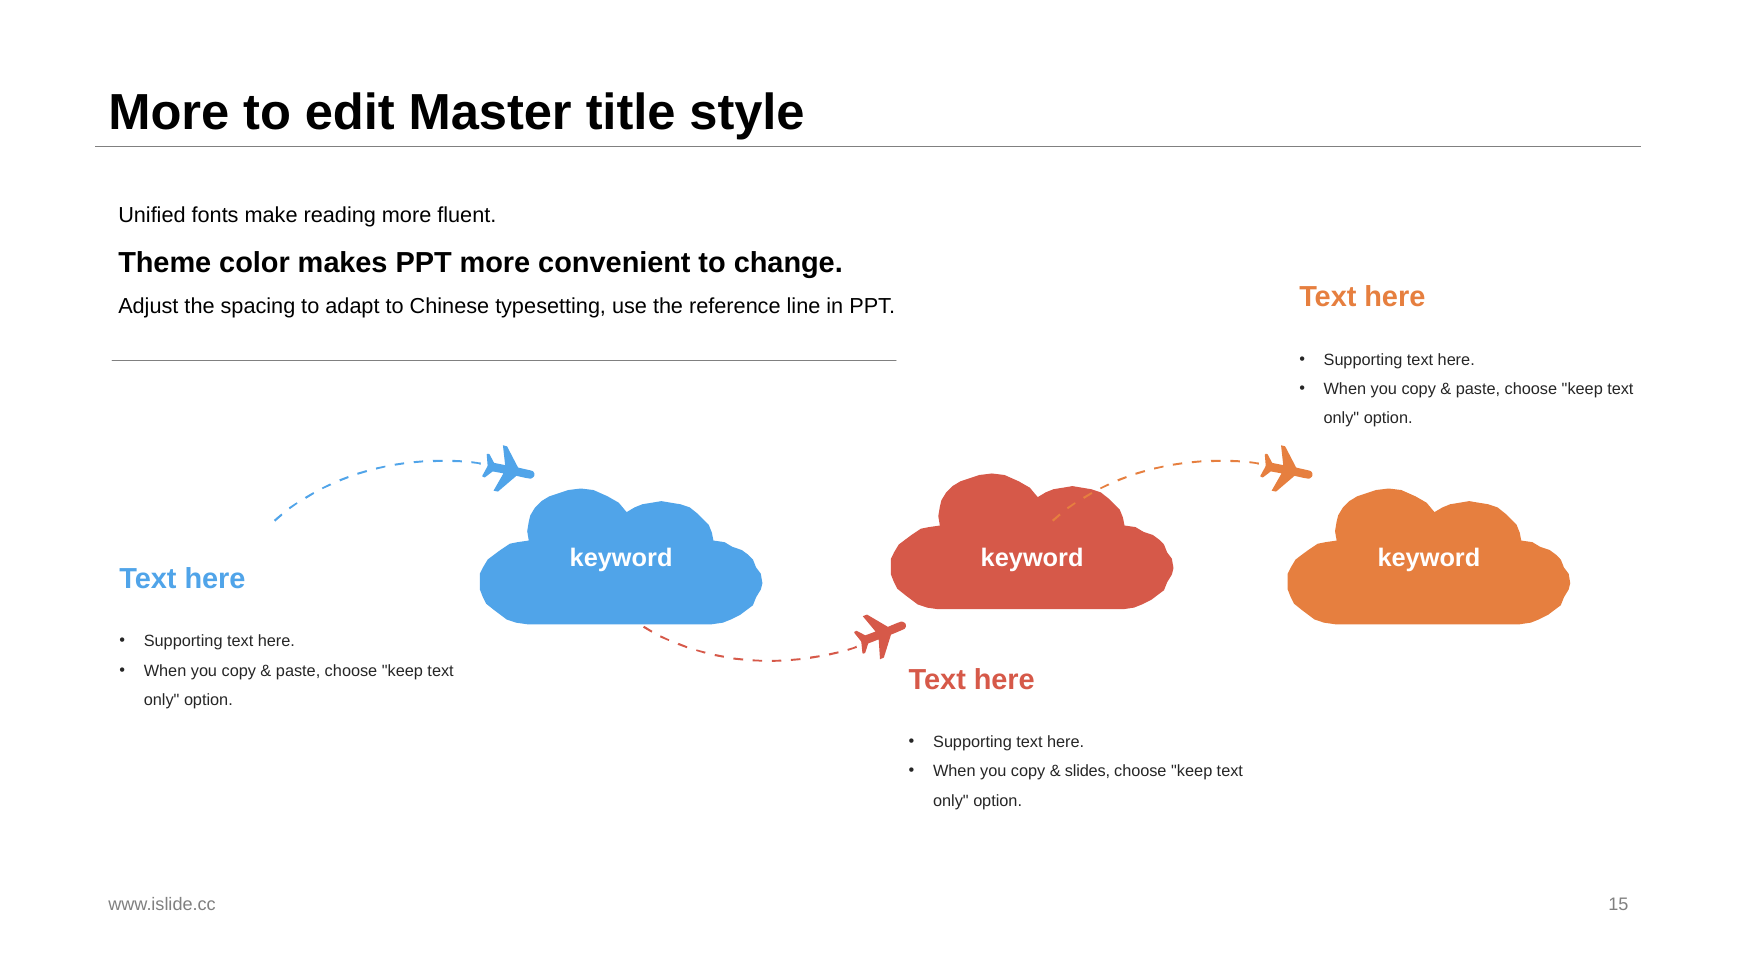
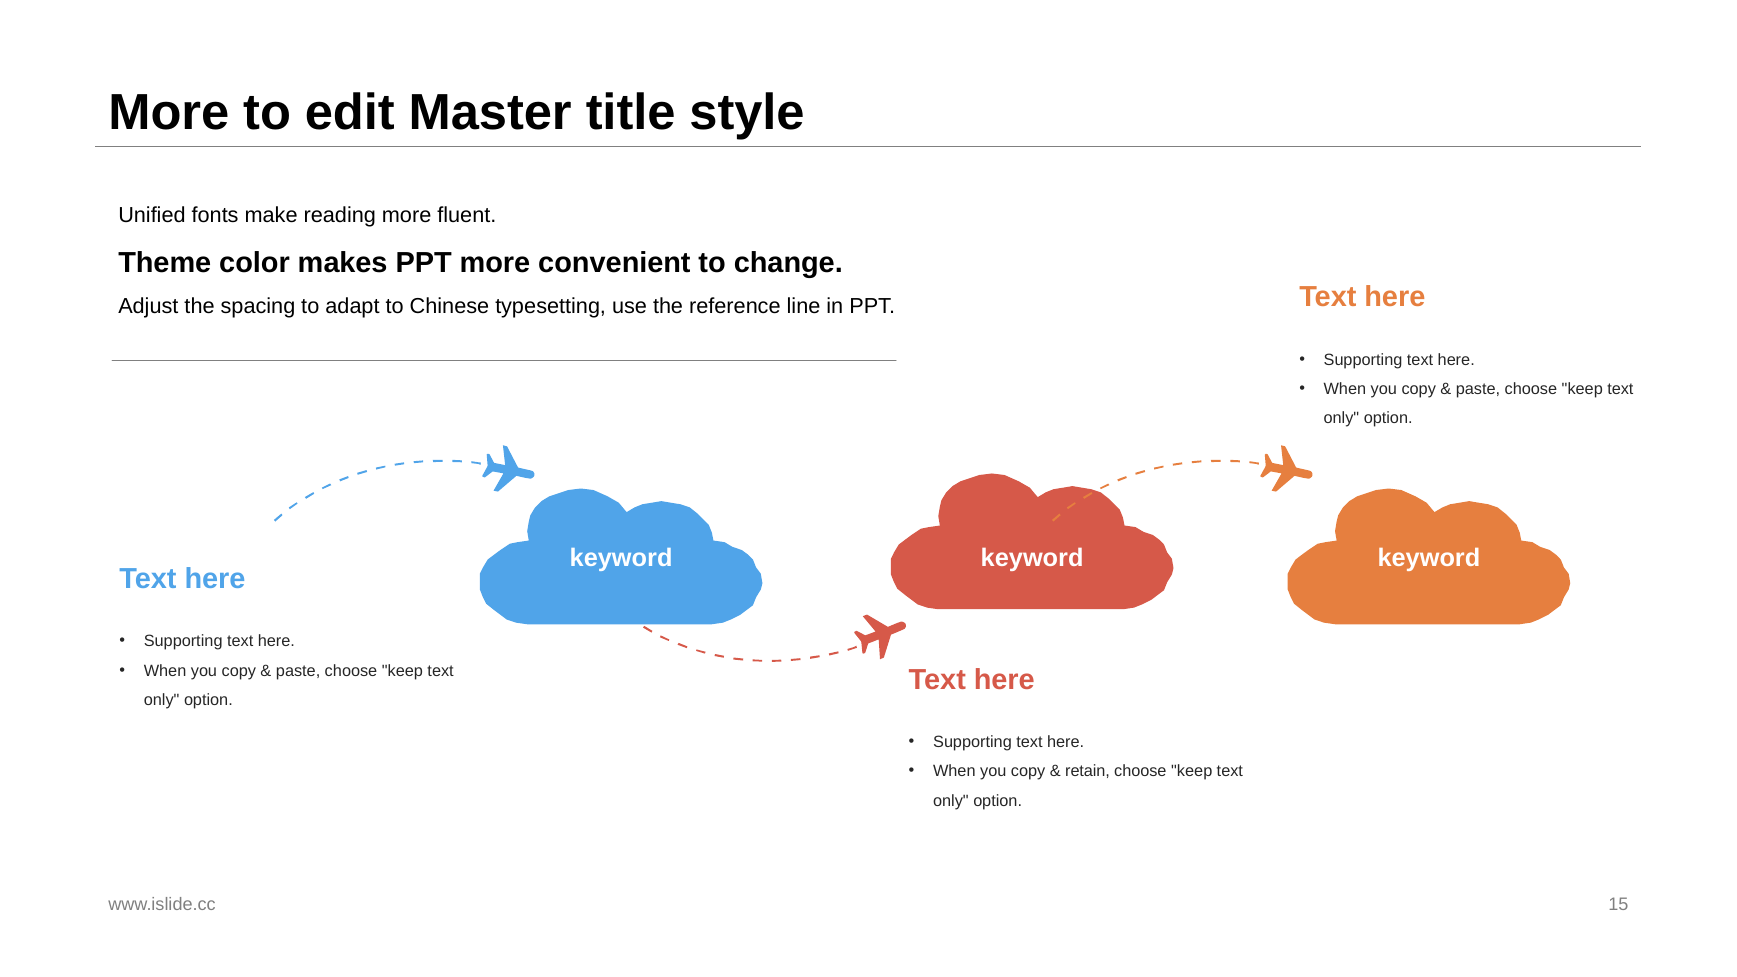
slides: slides -> retain (1087, 771)
